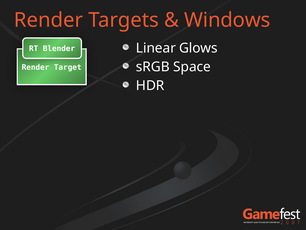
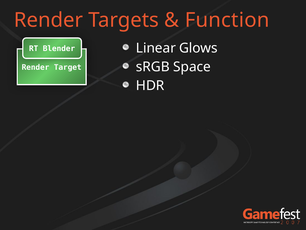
Windows: Windows -> Function (227, 20)
